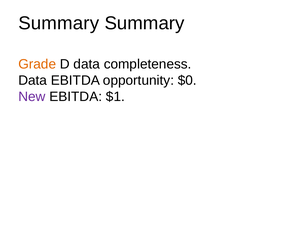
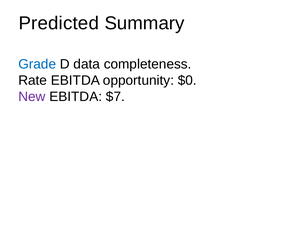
Summary: Summary -> Predicted (59, 23)
Grade colour: orange -> blue (37, 64)
Data: Data -> Rate (33, 80)
$1: $1 -> $7 (115, 97)
